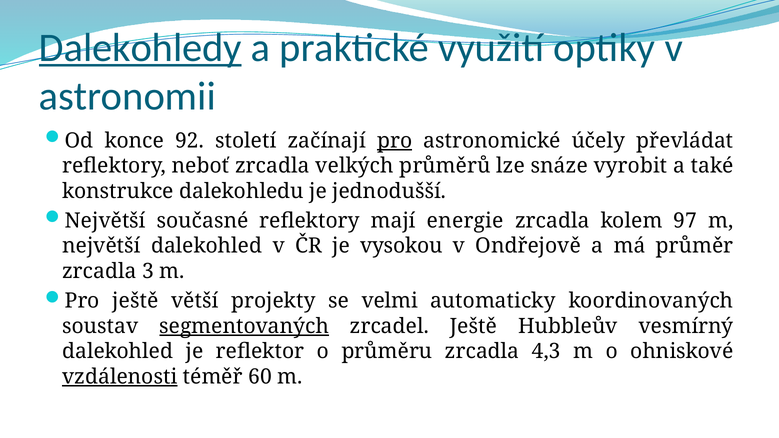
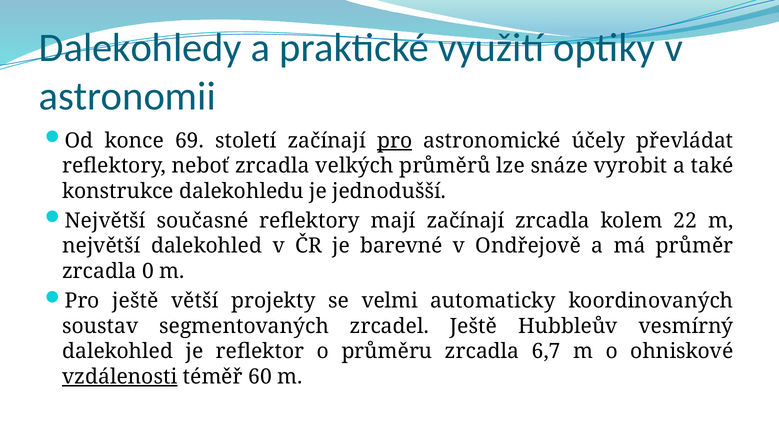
Dalekohledy underline: present -> none (140, 48)
92: 92 -> 69 (190, 141)
mají energie: energie -> začínají (465, 221)
97: 97 -> 22 (685, 221)
vysokou: vysokou -> barevné (401, 246)
3: 3 -> 0 (148, 271)
segmentovaných underline: present -> none (244, 326)
4,3: 4,3 -> 6,7 (546, 352)
